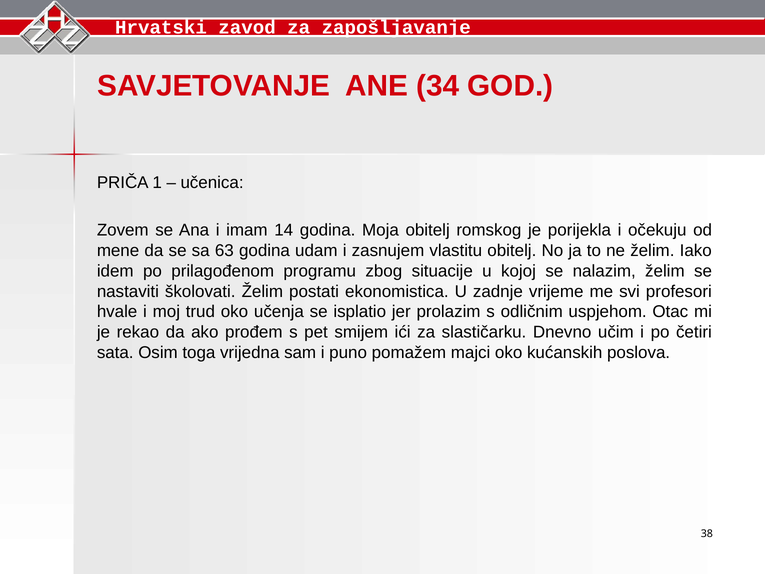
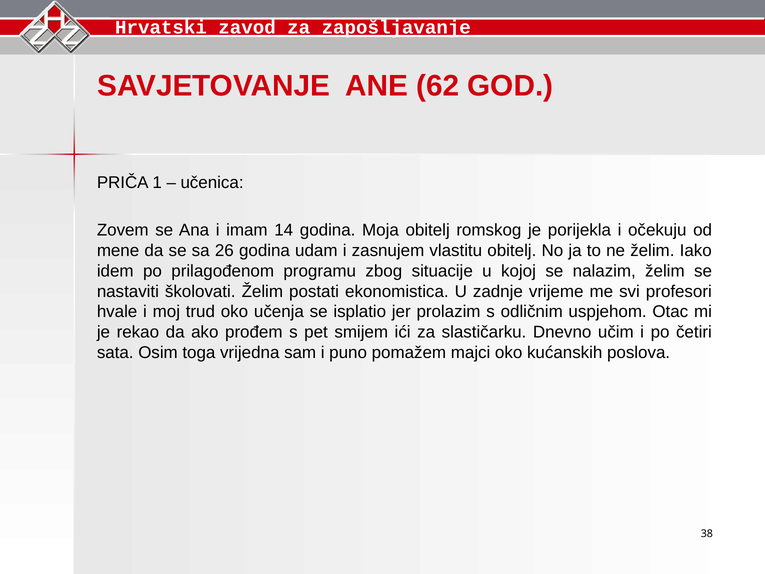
34: 34 -> 62 (438, 86)
63: 63 -> 26 (224, 251)
